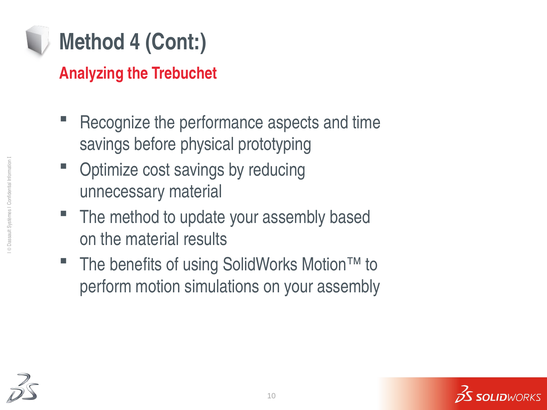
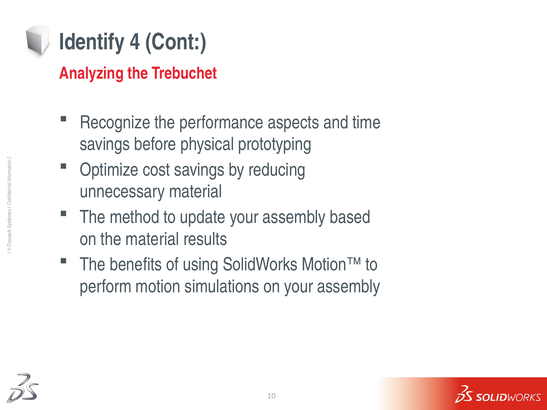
Method: Method -> Identify (92, 42)
